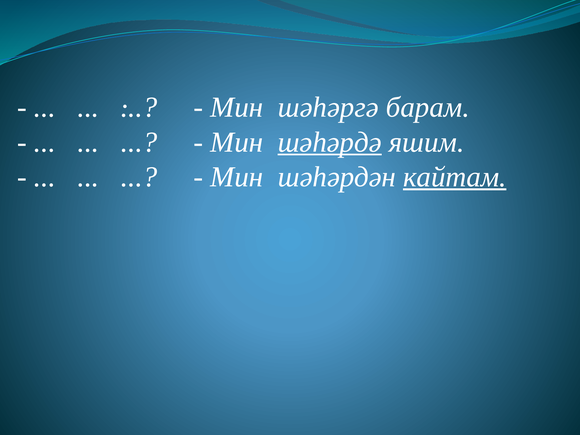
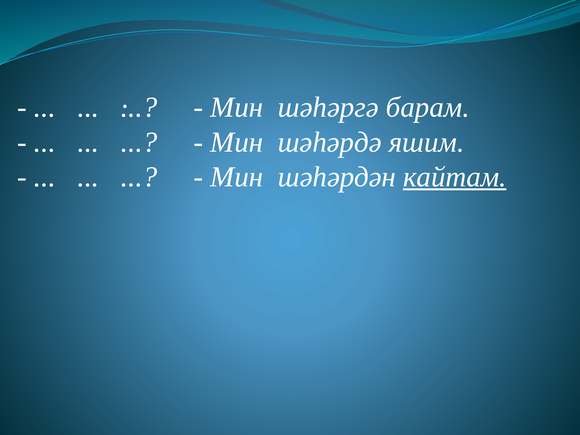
шәһәрдә underline: present -> none (330, 142)
